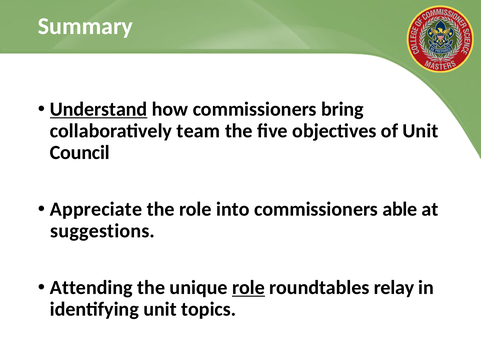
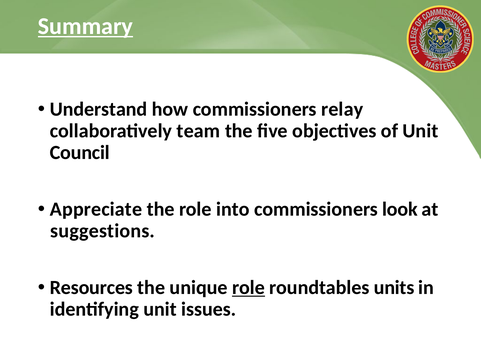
Summary underline: none -> present (85, 26)
Understand underline: present -> none (99, 109)
bring: bring -> relay (342, 109)
able: able -> look (400, 209)
Attending: Attending -> Resources (91, 287)
relay: relay -> units (394, 287)
topics: topics -> issues (209, 309)
